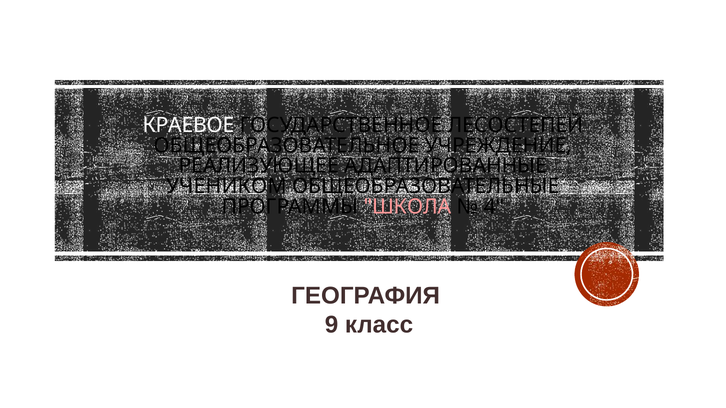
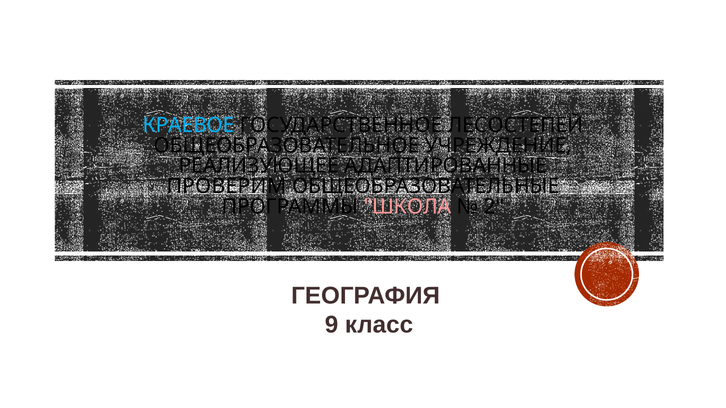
КРАЕВОЕ colour: white -> light blue (189, 125)
УЧЕНИКОМ: УЧЕНИКОМ -> ПРОВЕРИМ (226, 186)
4: 4 -> 2 (494, 207)
